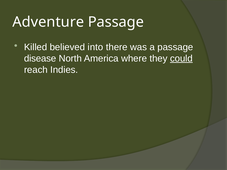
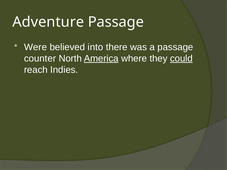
Killed: Killed -> Were (36, 47)
disease: disease -> counter (40, 59)
America underline: none -> present (101, 59)
